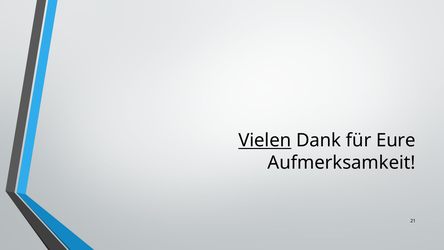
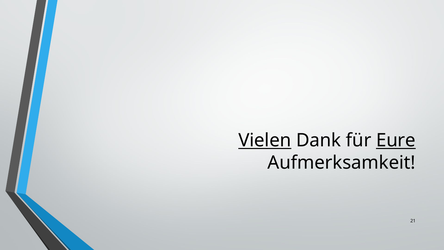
Eure underline: none -> present (396, 140)
